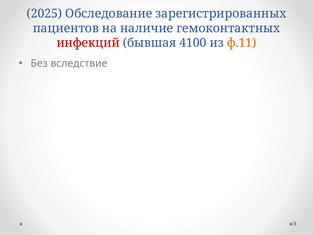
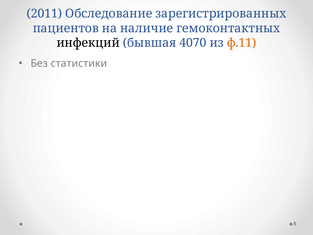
2025: 2025 -> 2011 (44, 14)
инфекций colour: red -> black (88, 43)
4100: 4100 -> 4070 (193, 43)
вследствие: вследствие -> статистики (79, 63)
